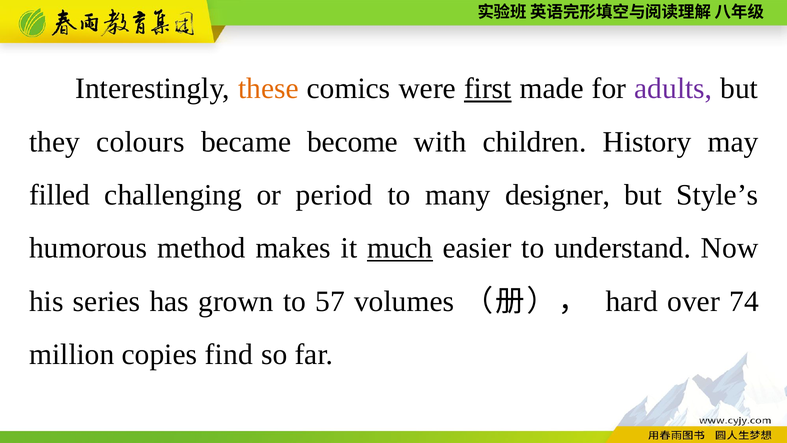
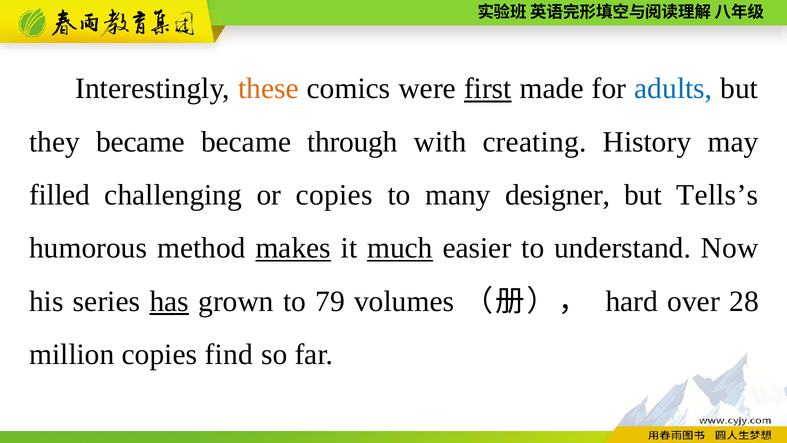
adults colour: purple -> blue (673, 89)
they colours: colours -> became (141, 142)
become: become -> through (353, 142)
children: children -> creating (534, 142)
or period: period -> copies (334, 195)
Style’s: Style’s -> Tells’s (717, 195)
makes underline: none -> present (293, 248)
has underline: none -> present (169, 301)
57: 57 -> 79 (330, 301)
74: 74 -> 28 (744, 301)
